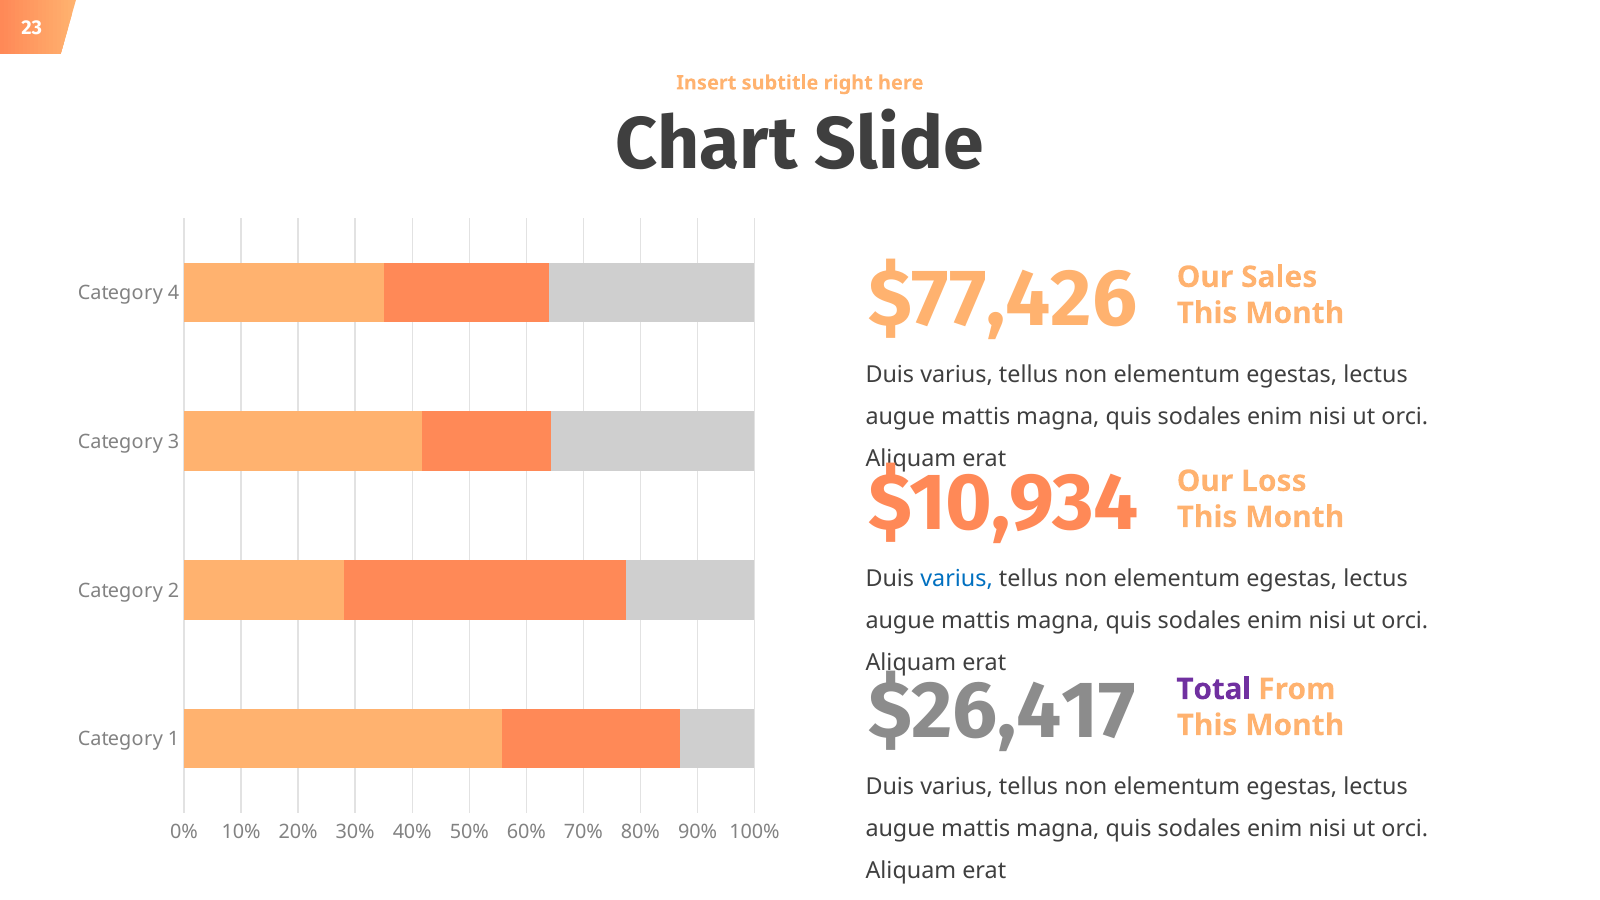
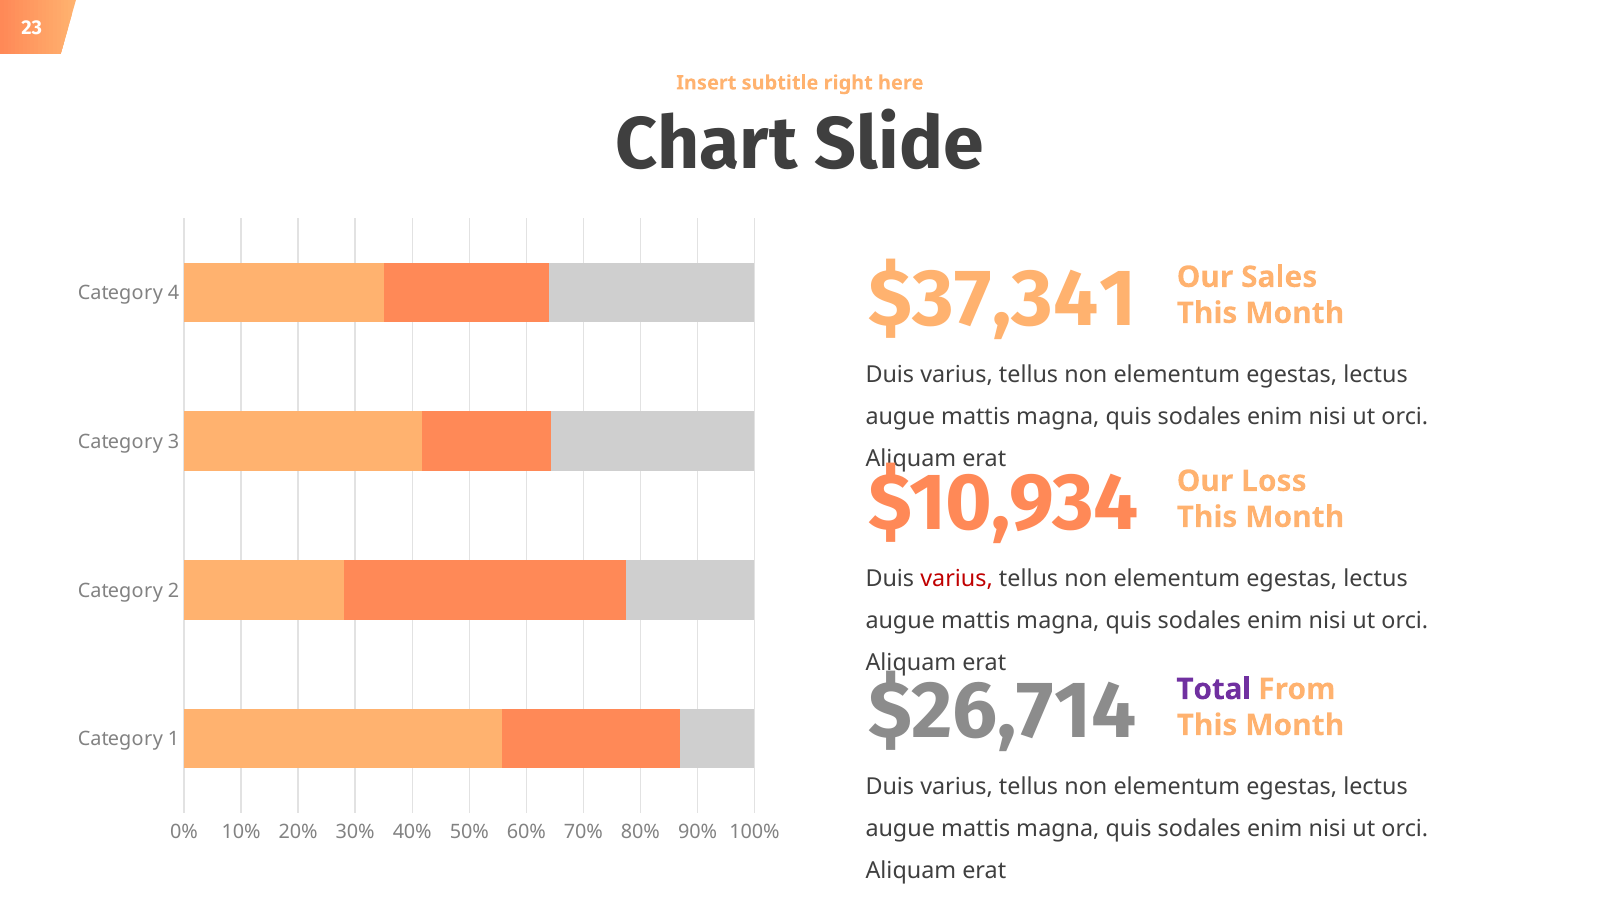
$77,426: $77,426 -> $37,341 (1002, 299)
varius colour: blue -> red (957, 579)
$26,417: $26,417 -> $26,714 (1002, 711)
